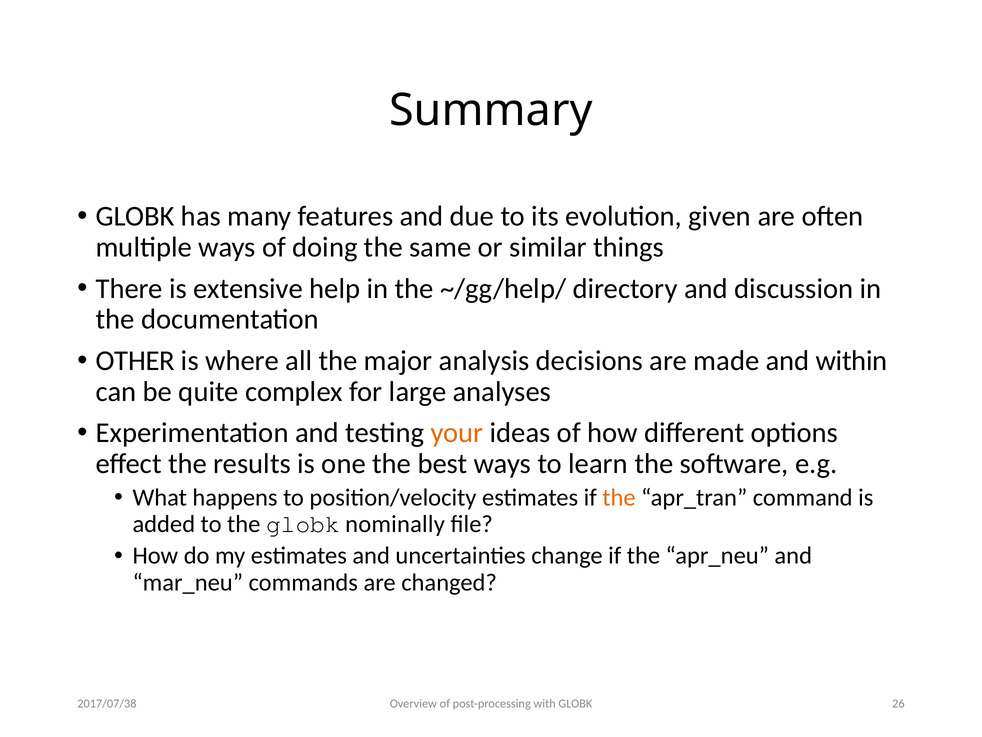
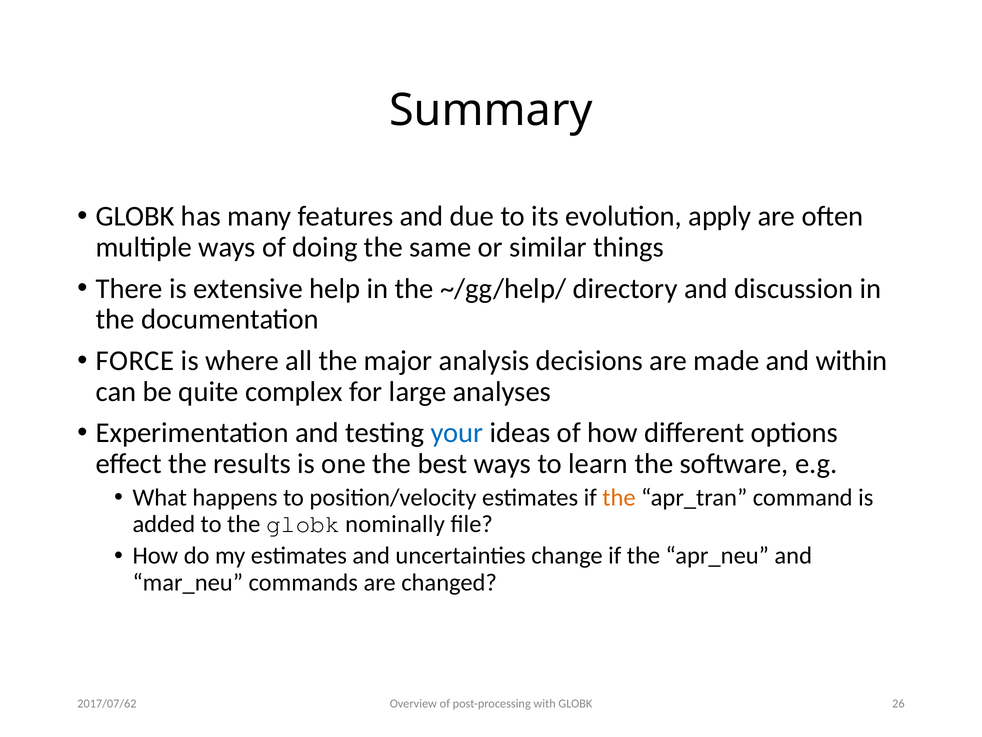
given: given -> apply (720, 216)
OTHER: OTHER -> FORCE (135, 360)
your colour: orange -> blue (457, 433)
2017/07/38: 2017/07/38 -> 2017/07/62 (107, 703)
